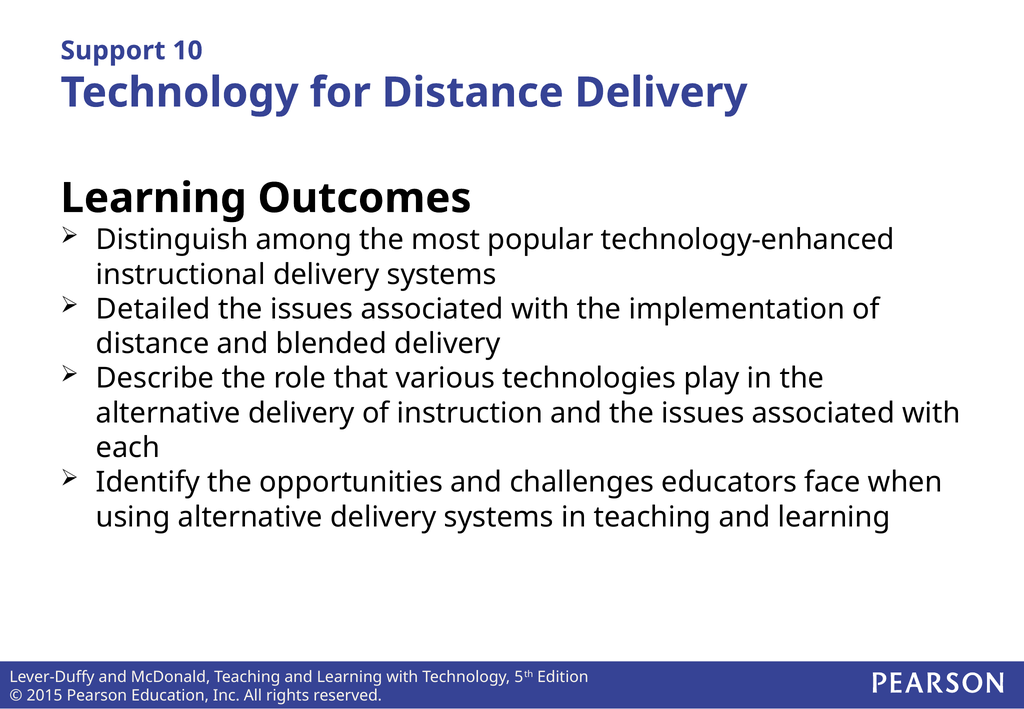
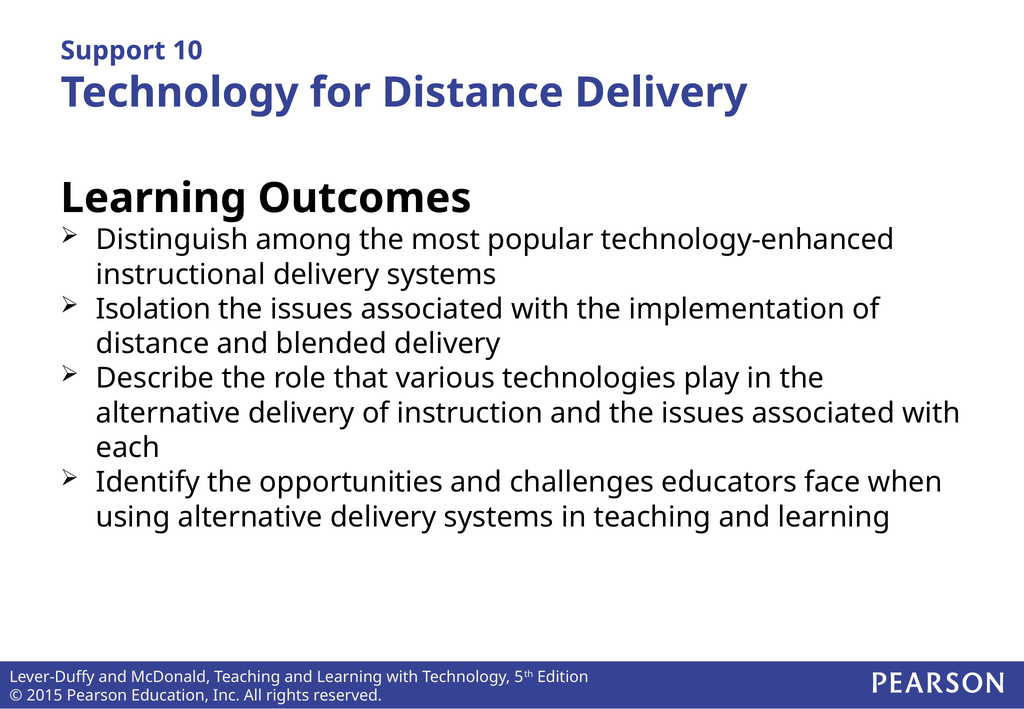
Detailed: Detailed -> Isolation (154, 309)
